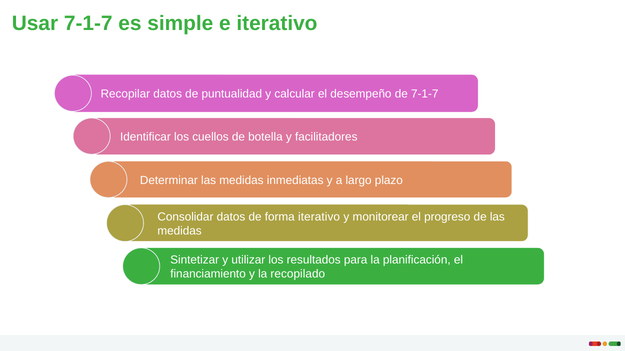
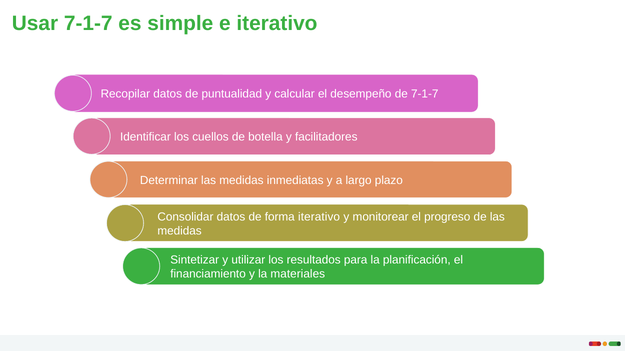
recopilado: recopilado -> materiales (298, 274)
